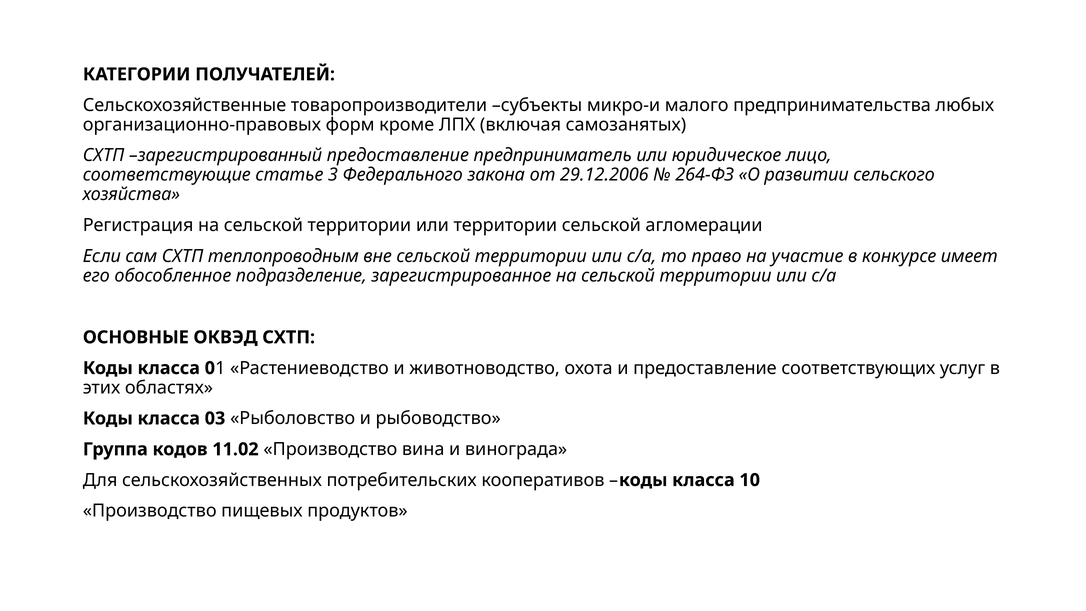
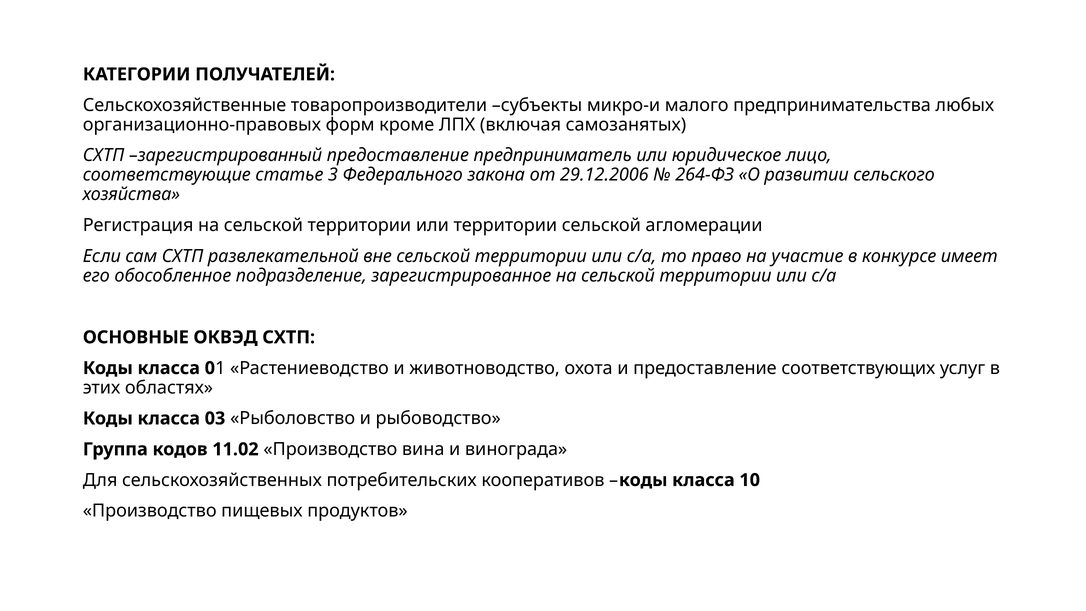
теплопроводным: теплопроводным -> развлекательной (283, 256)
